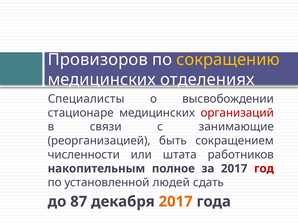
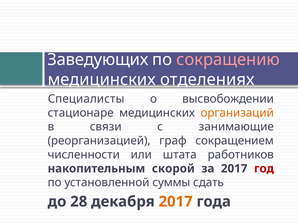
Провизоров: Провизоров -> Заведующих (98, 60)
сокращению colour: yellow -> pink (228, 60)
организаций colour: red -> orange (237, 113)
быть: быть -> граф (173, 140)
полное: полное -> скорой (173, 168)
людей: людей -> суммы (171, 182)
87: 87 -> 28 (79, 201)
